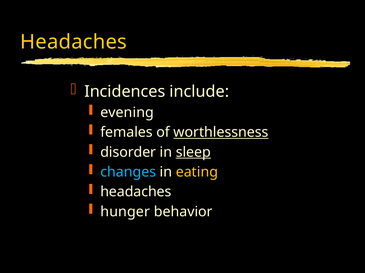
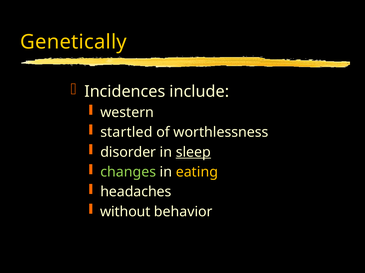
Headaches: Headaches -> Genetically (74, 42)
evening: evening -> western (127, 113)
females: females -> startled (126, 133)
worthlessness underline: present -> none (221, 133)
changes colour: light blue -> light green (128, 172)
hunger: hunger -> without (125, 212)
